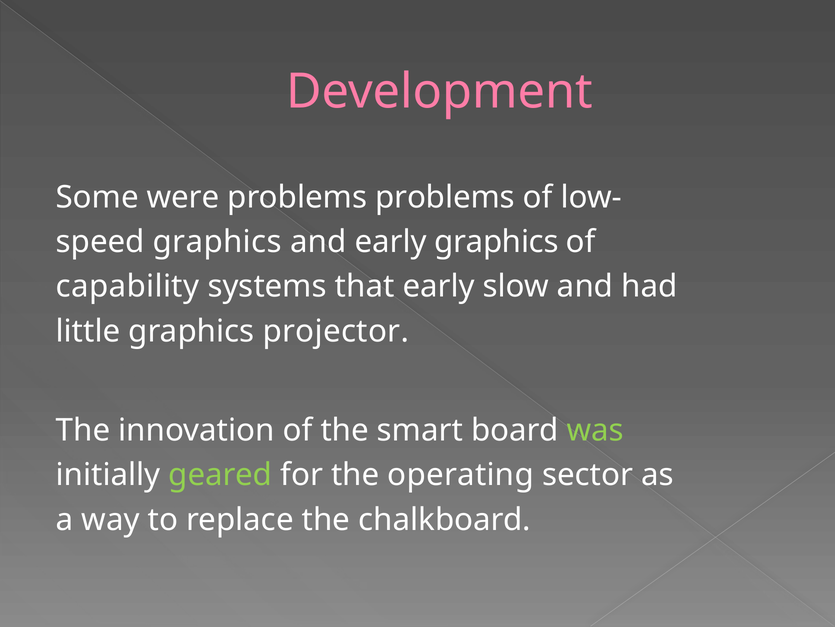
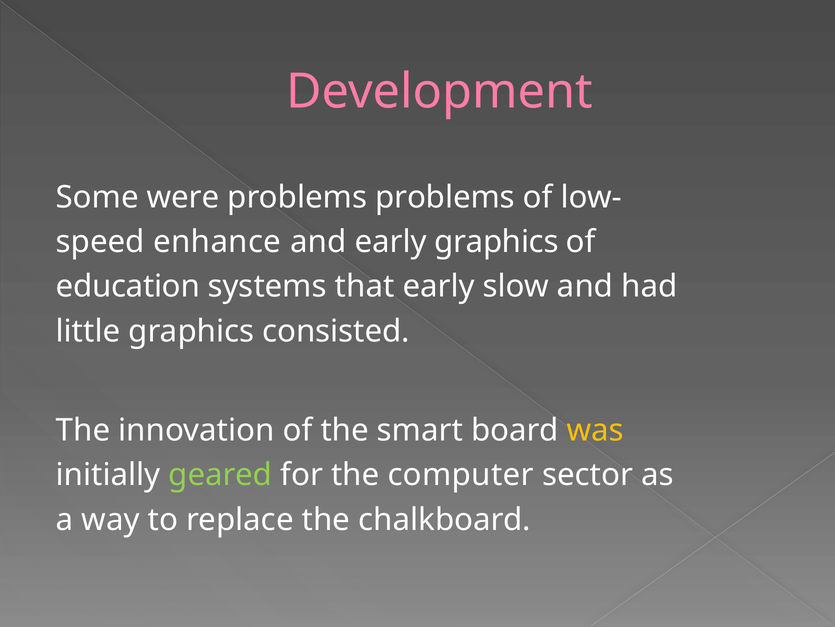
speed graphics: graphics -> enhance (217, 242)
capability: capability -> education (128, 286)
projector: projector -> consisted (336, 331)
was colour: light green -> yellow (595, 430)
operating: operating -> computer (461, 474)
